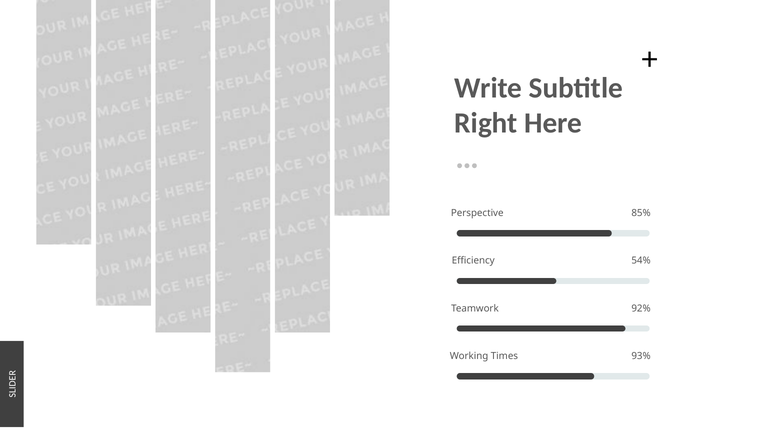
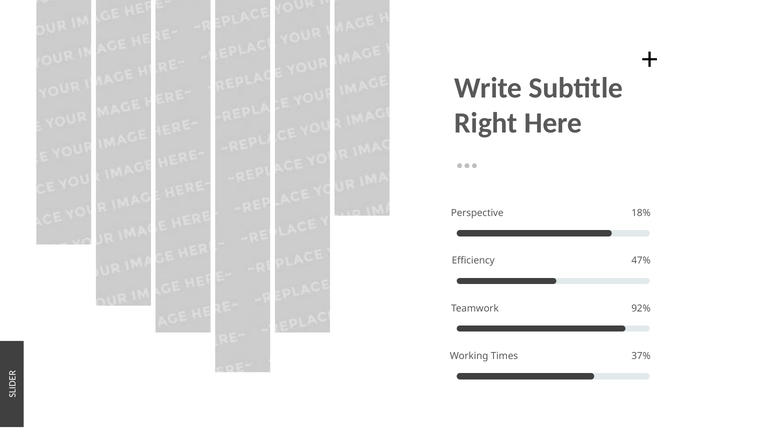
85%: 85% -> 18% (641, 213)
54%: 54% -> 47% (641, 261)
93%: 93% -> 37% (641, 356)
